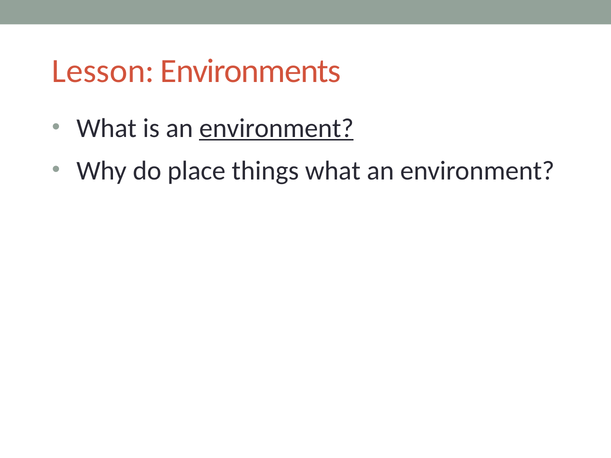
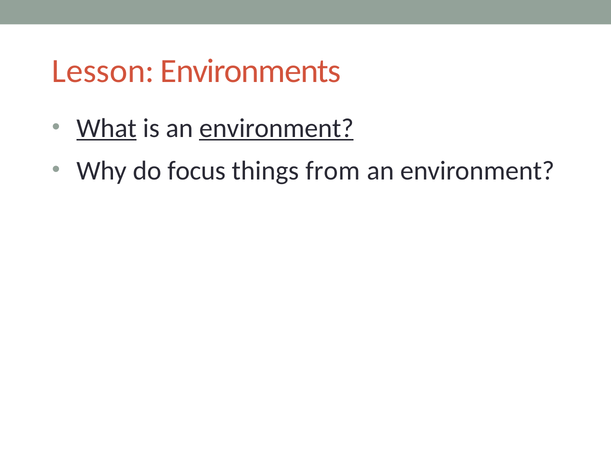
What underline: none -> present (107, 128)
place: place -> focus (197, 171)
things what: what -> from (333, 171)
